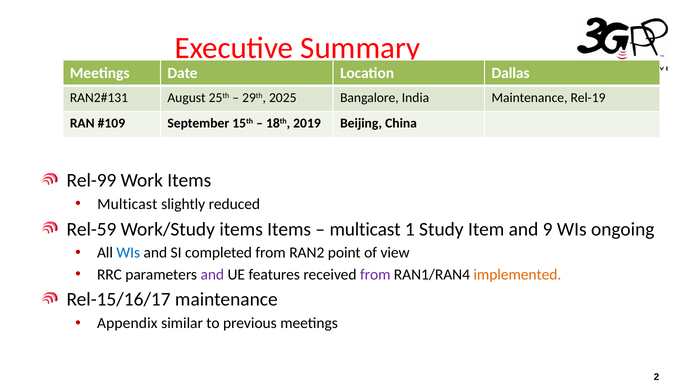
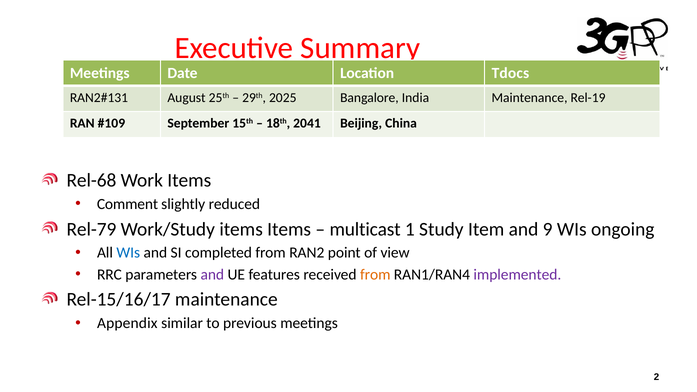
Dallas: Dallas -> Tdocs (510, 73)
2019: 2019 -> 2041 (307, 123)
Rel-99: Rel-99 -> Rel-68 (91, 180)
Multicast: Multicast -> Comment (127, 204)
Rel-59: Rel-59 -> Rel-79 (91, 229)
from colour: purple -> orange (375, 275)
implemented colour: orange -> purple (517, 275)
